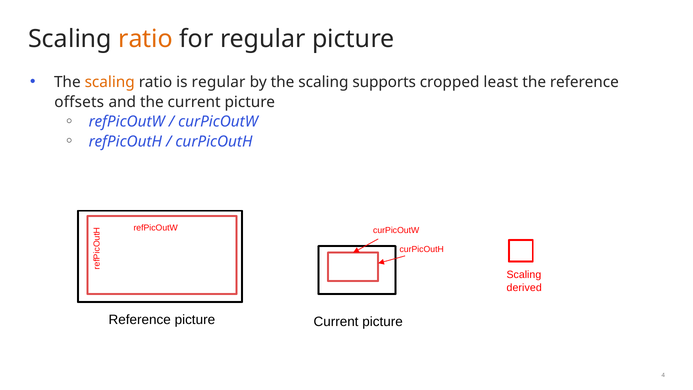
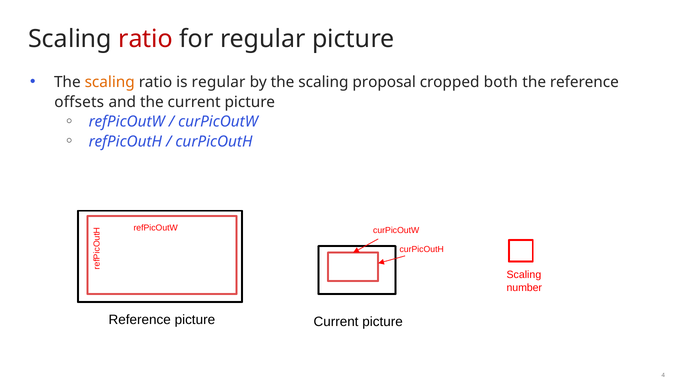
ratio colour: orange -> red (146, 39)
supports: supports -> proposal (384, 82)
least: least -> both (501, 82)
derived: derived -> number (524, 288)
